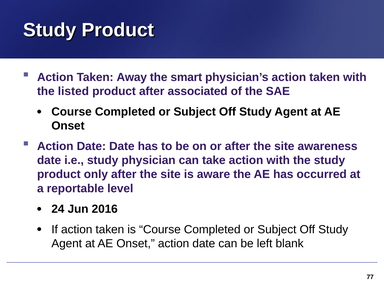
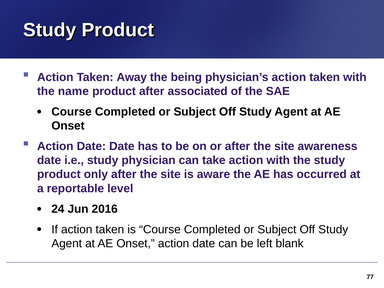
smart: smart -> being (186, 77)
listed: listed -> name (73, 91)
